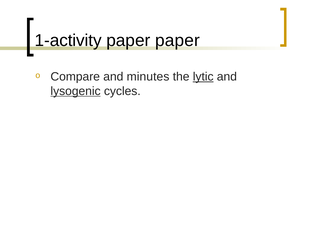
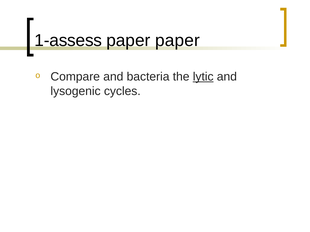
1-activity: 1-activity -> 1-assess (68, 40)
minutes: minutes -> bacteria (148, 77)
lysogenic underline: present -> none (76, 91)
